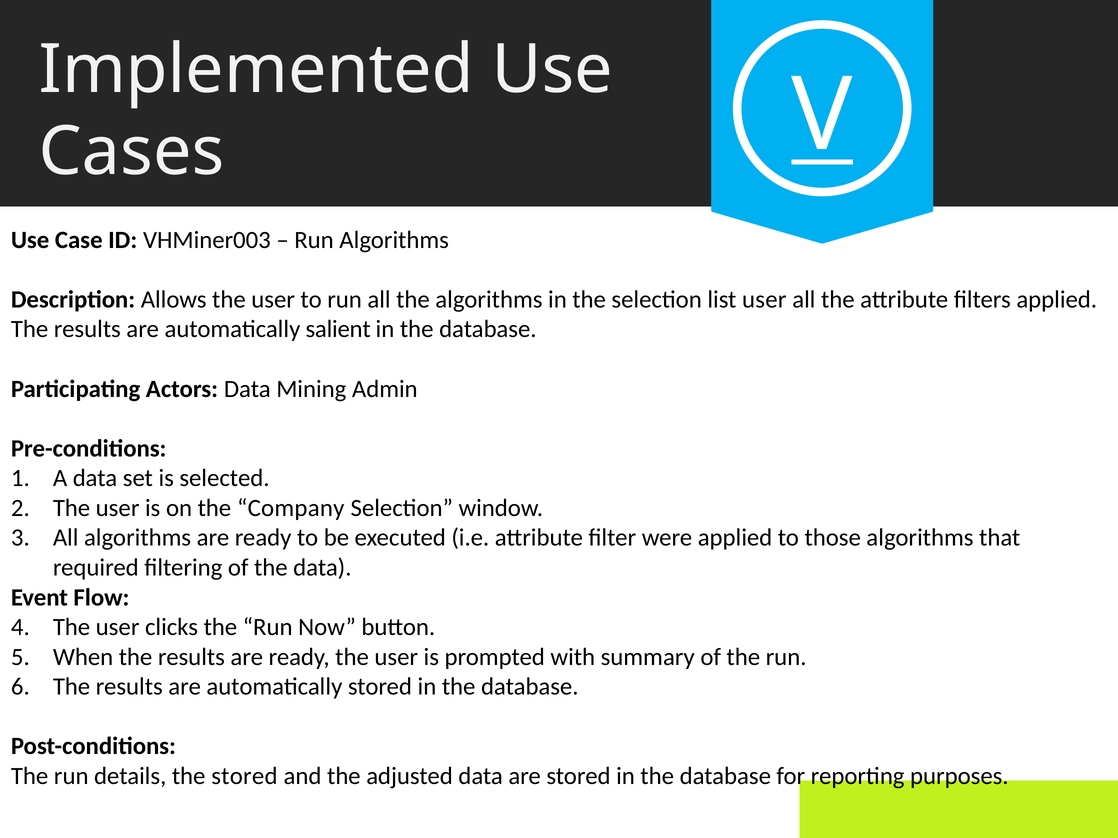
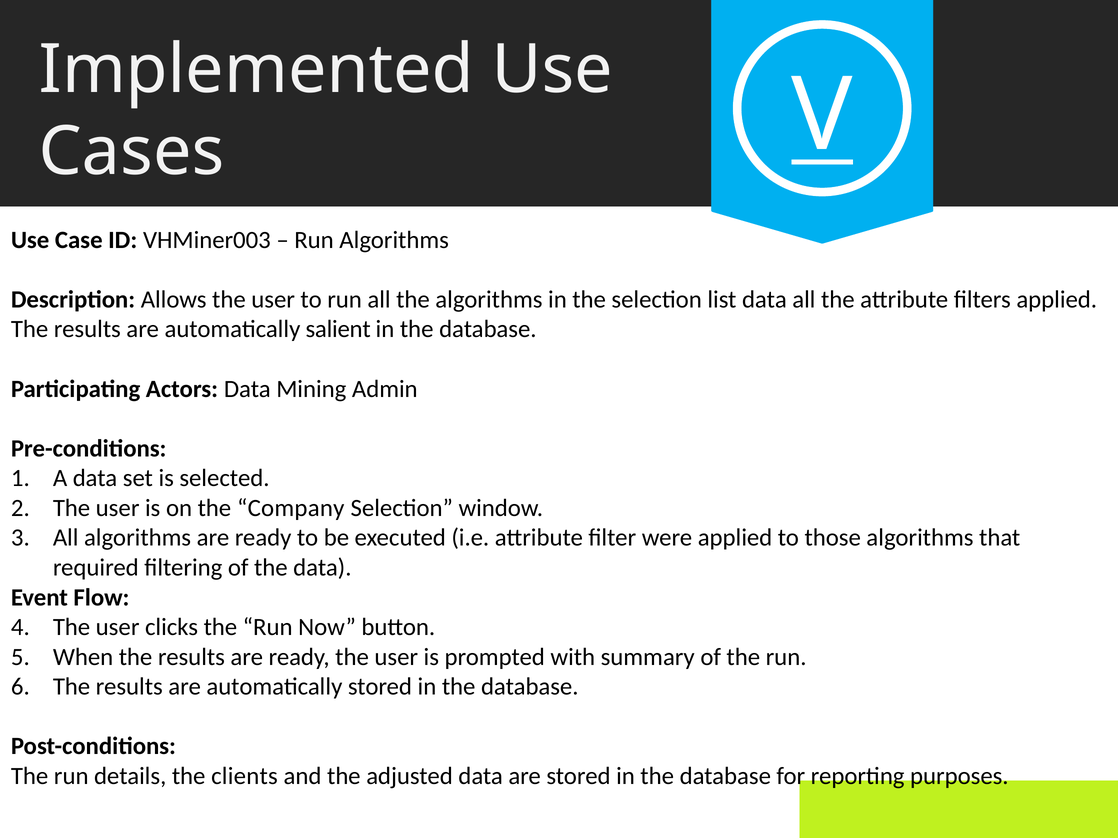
list user: user -> data (764, 300)
the stored: stored -> clients (244, 776)
